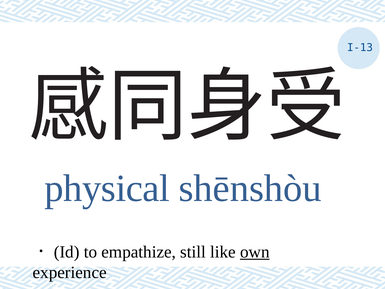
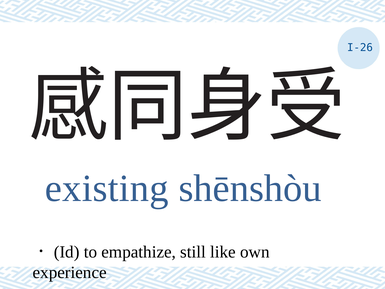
I-13: I-13 -> I-26 (360, 48)
physical: physical -> existing (107, 188)
own underline: present -> none (255, 252)
